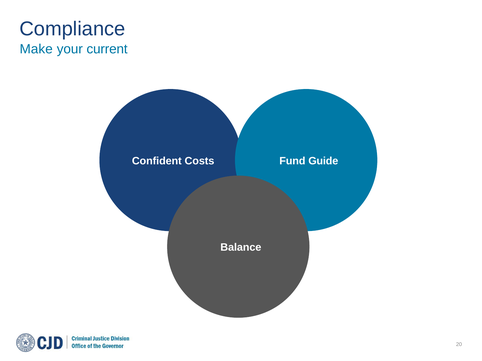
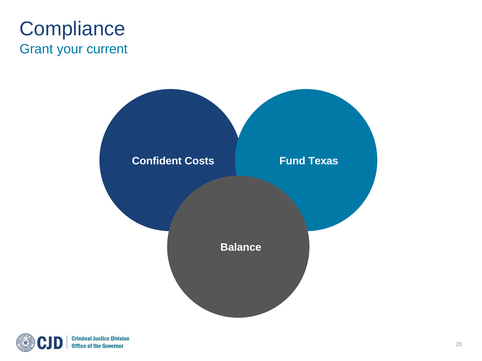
Make: Make -> Grant (36, 49)
Guide: Guide -> Texas (323, 161)
